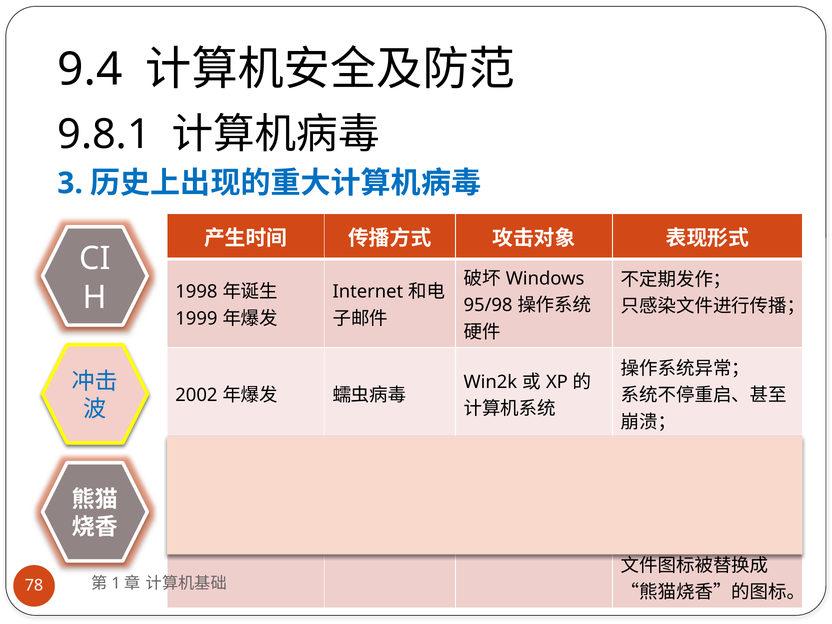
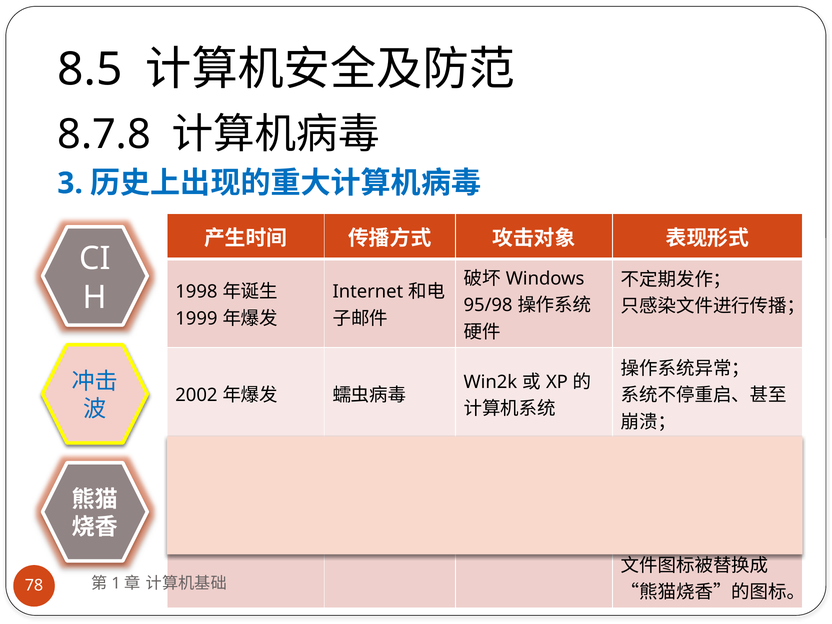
9.4: 9.4 -> 8.5 (90, 69)
9.8.1: 9.8.1 -> 8.7.8 (104, 134)
